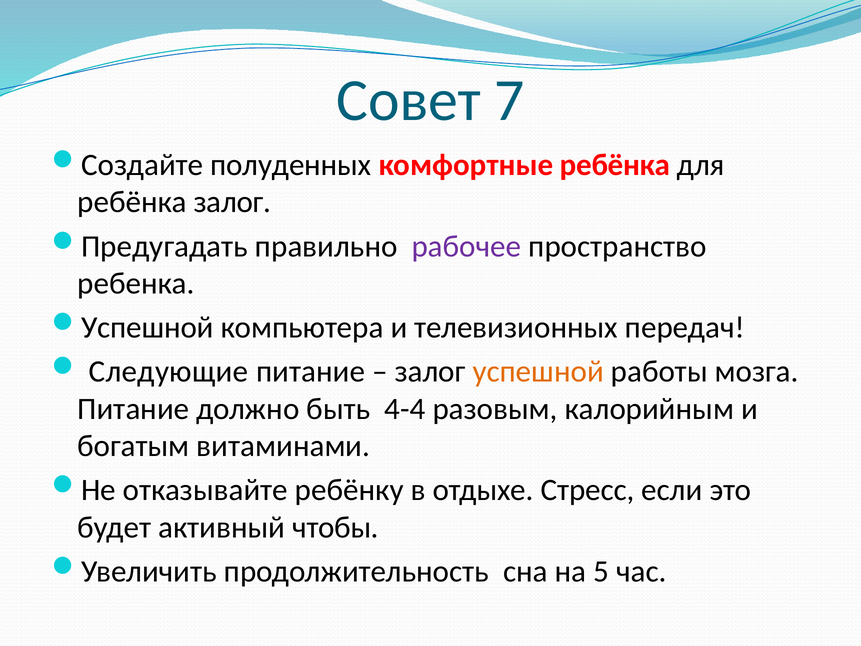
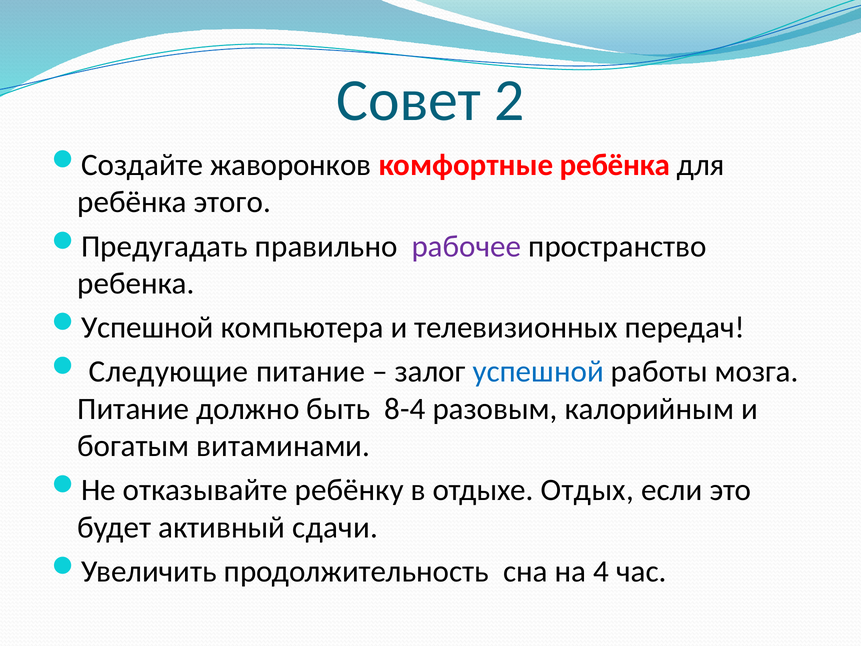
7: 7 -> 2 (509, 100)
полуденных: полуденных -> жаворонков (291, 165)
ребёнка залог: залог -> этого (232, 202)
успешной colour: orange -> blue (538, 371)
4-4: 4-4 -> 8-4 (405, 409)
Стресс: Стресс -> Отдых (587, 490)
чтобы: чтобы -> сдачи (335, 527)
5: 5 -> 4 (601, 571)
